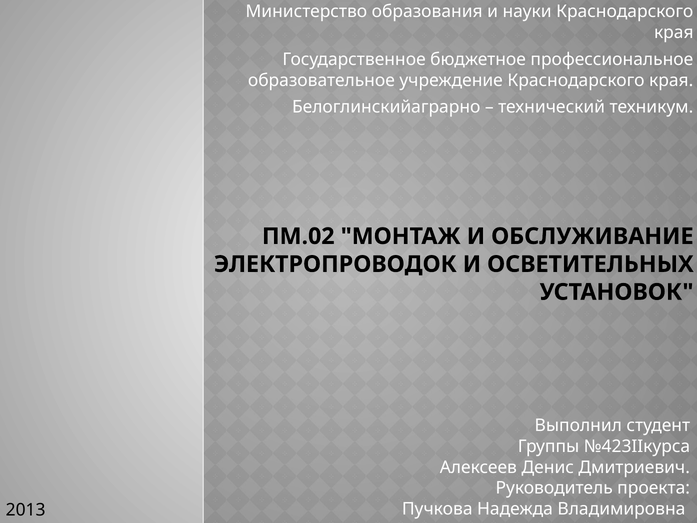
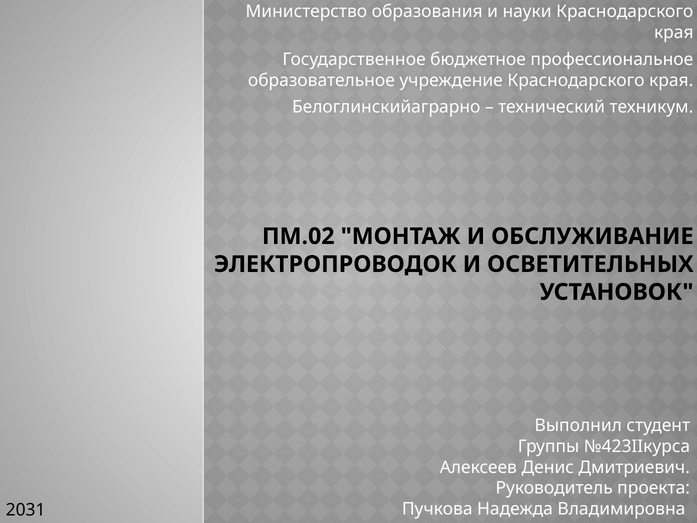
2013: 2013 -> 2031 (26, 510)
